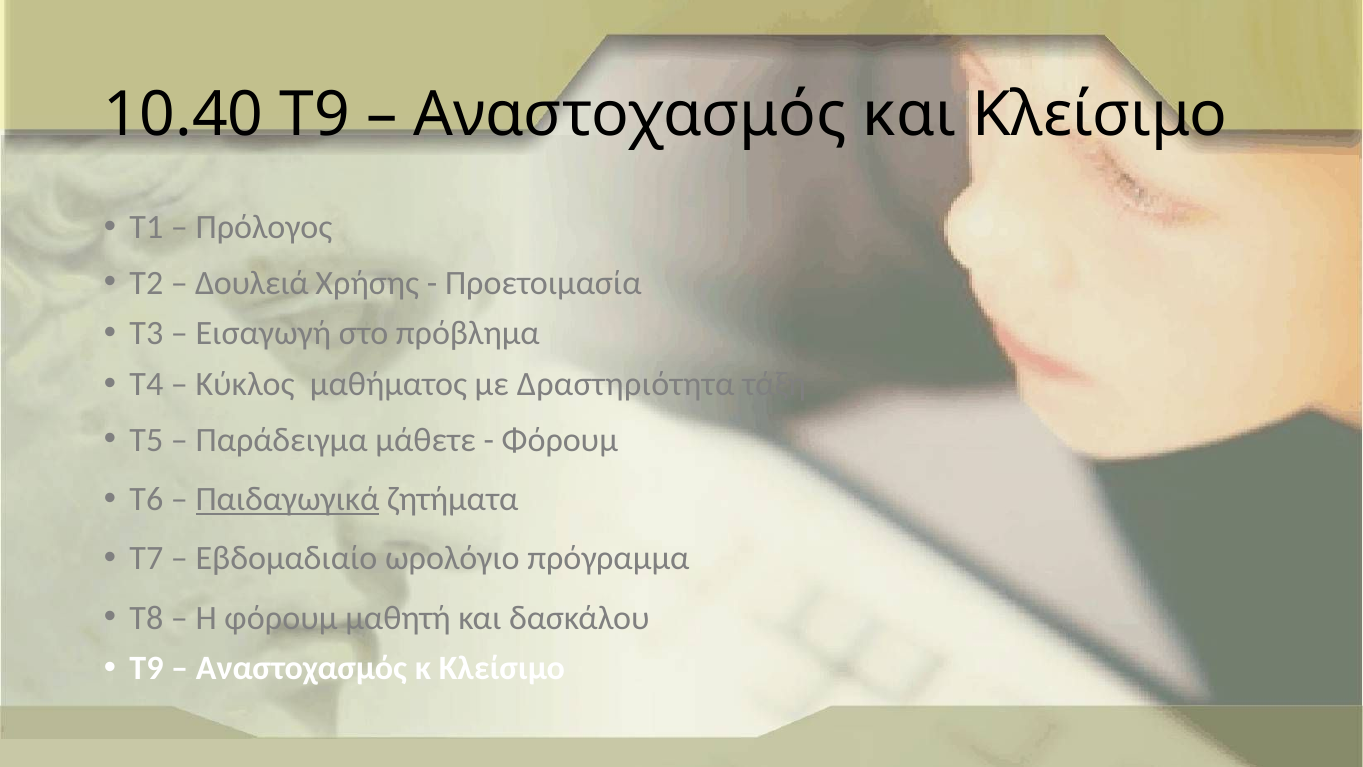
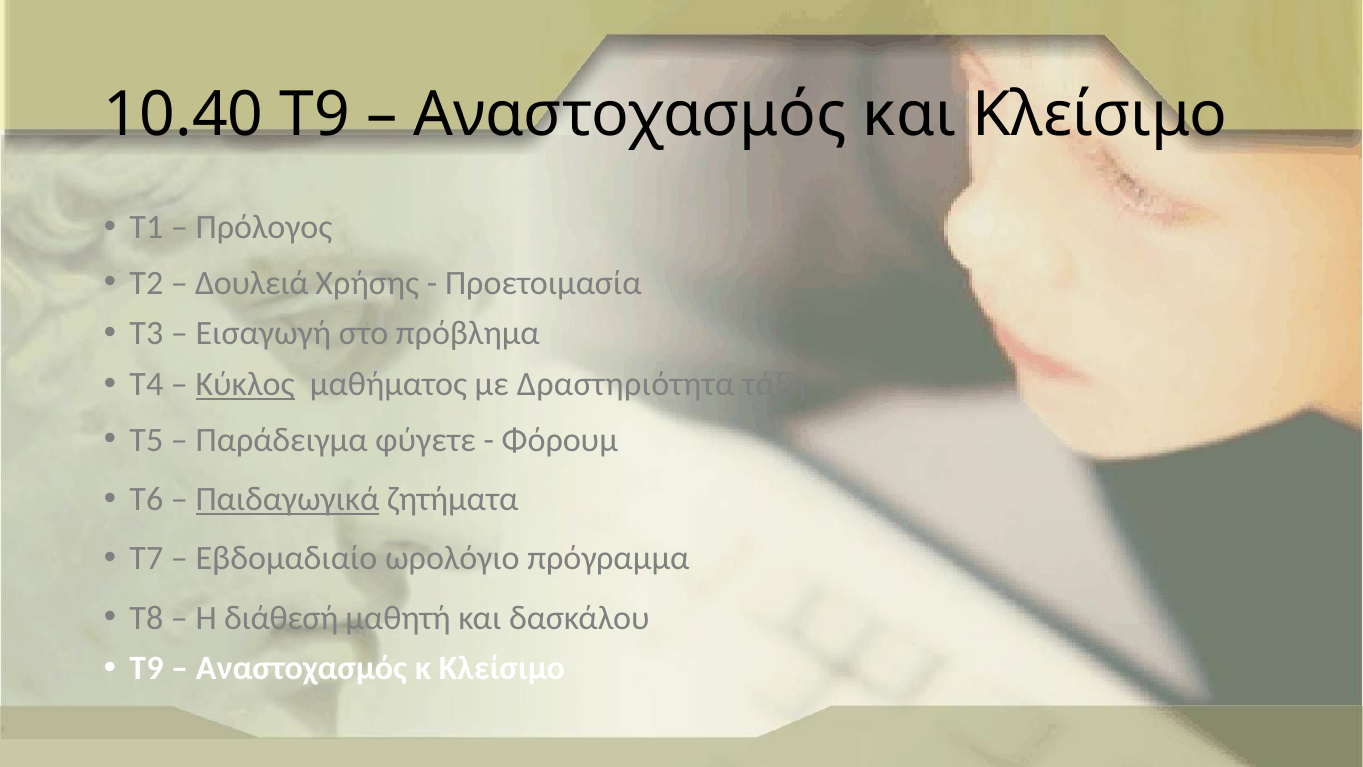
Κύκλος underline: none -> present (245, 384)
μάθετε: μάθετε -> φύγετε (426, 440)
Η φόρουμ: φόρουμ -> διάθεσή (281, 618)
